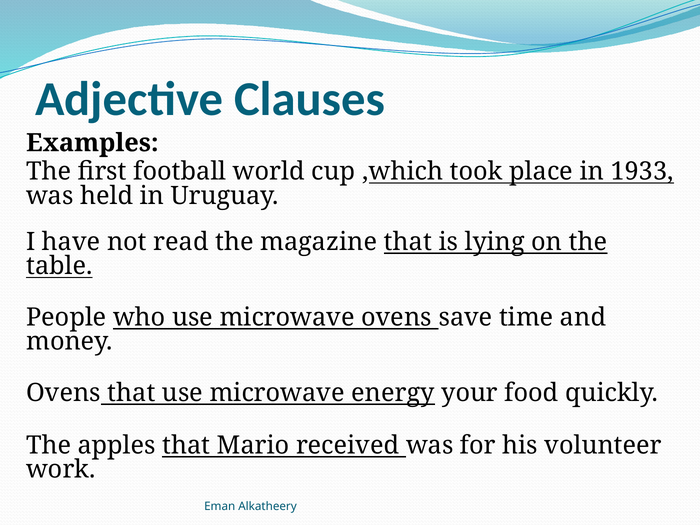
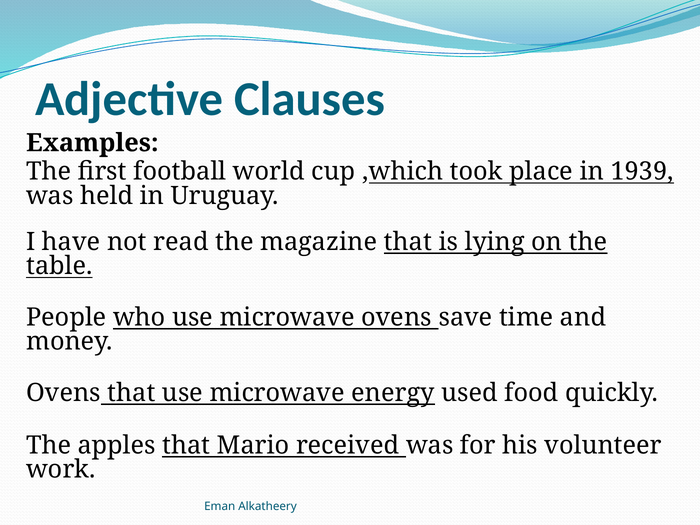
1933: 1933 -> 1939 (642, 171)
your: your -> used (470, 393)
